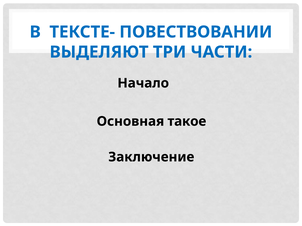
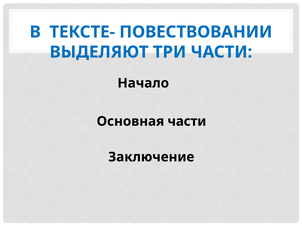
Основная такое: такое -> части (187, 122)
